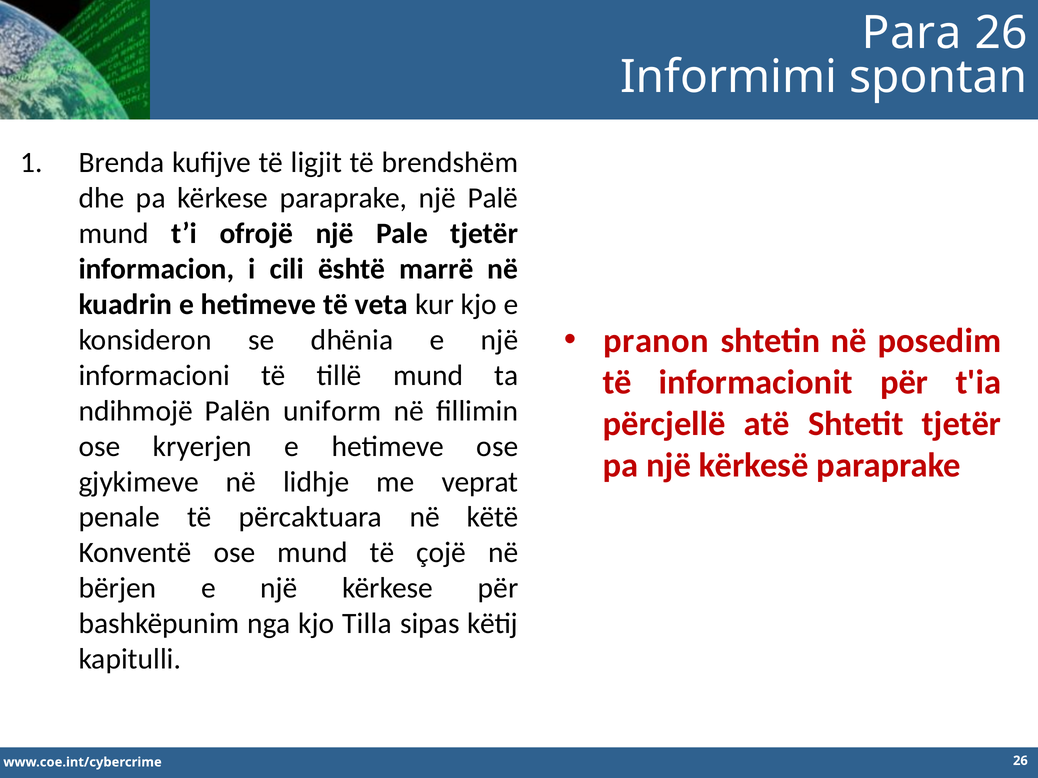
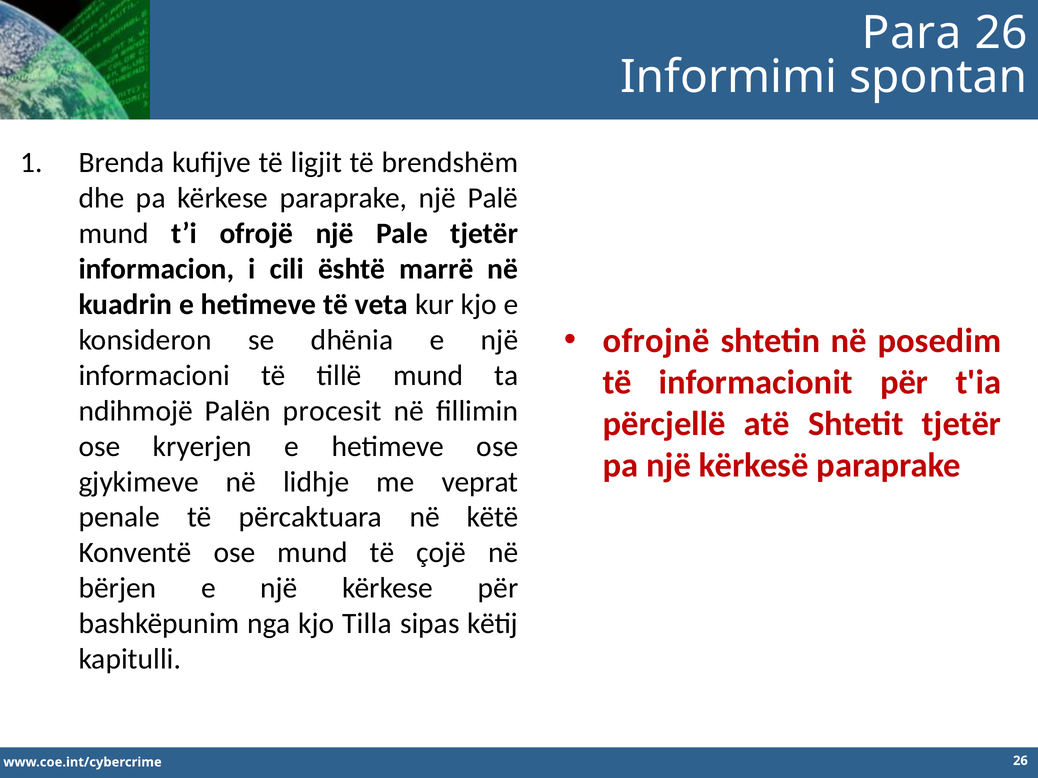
pranon: pranon -> ofrojnë (656, 341)
uniform: uniform -> procesit (332, 411)
